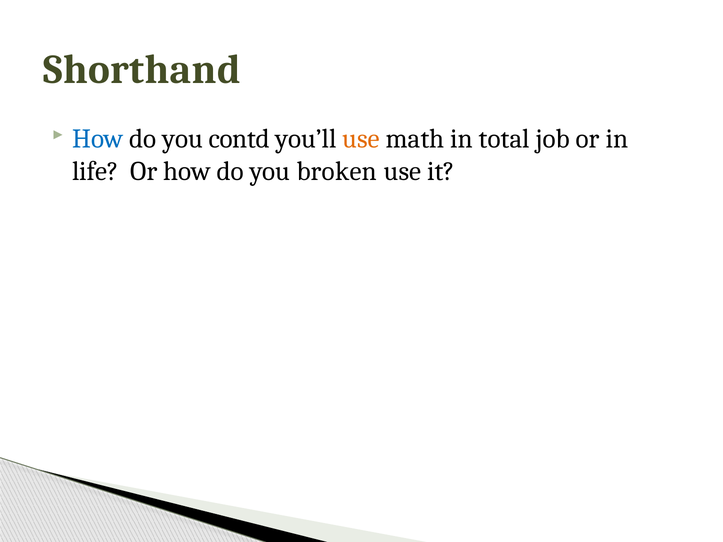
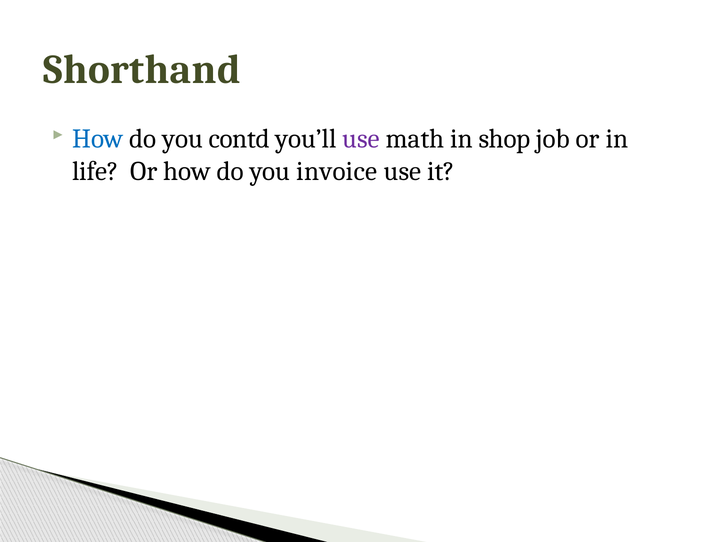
use colour: orange -> purple (361, 139)
total: total -> shop (505, 139)
broken: broken -> invoice (337, 171)
